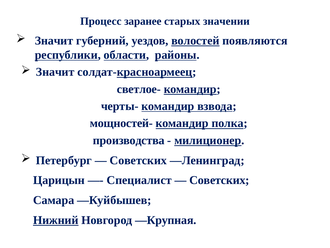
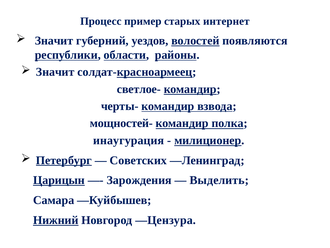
заранее: заранее -> пример (143, 21)
значении: значении -> интернет (226, 21)
производства: производства -> инаугурация (129, 140)
Петербург underline: none -> present (64, 160)
Царицын underline: none -> present (59, 180)
Специалист: Специалист -> Зарождения (139, 180)
Советских: Советских -> Выделить (219, 180)
—Крупная: —Крупная -> —Цензура (166, 220)
